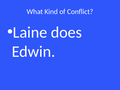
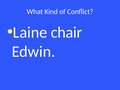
does: does -> chair (66, 32)
